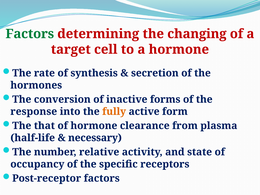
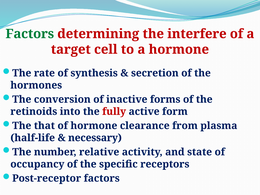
changing: changing -> interfere (197, 34)
response: response -> retinoids (34, 112)
fully colour: orange -> red (114, 112)
